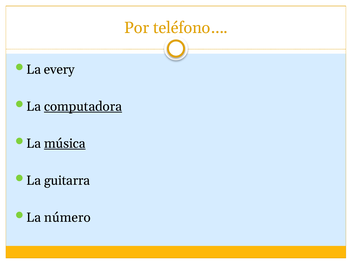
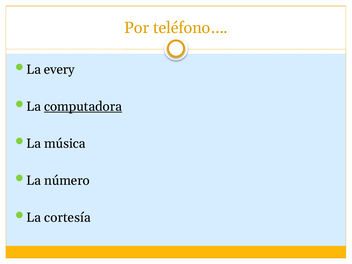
música underline: present -> none (65, 143)
guitarra: guitarra -> número (67, 180)
número: número -> cortesía (67, 217)
